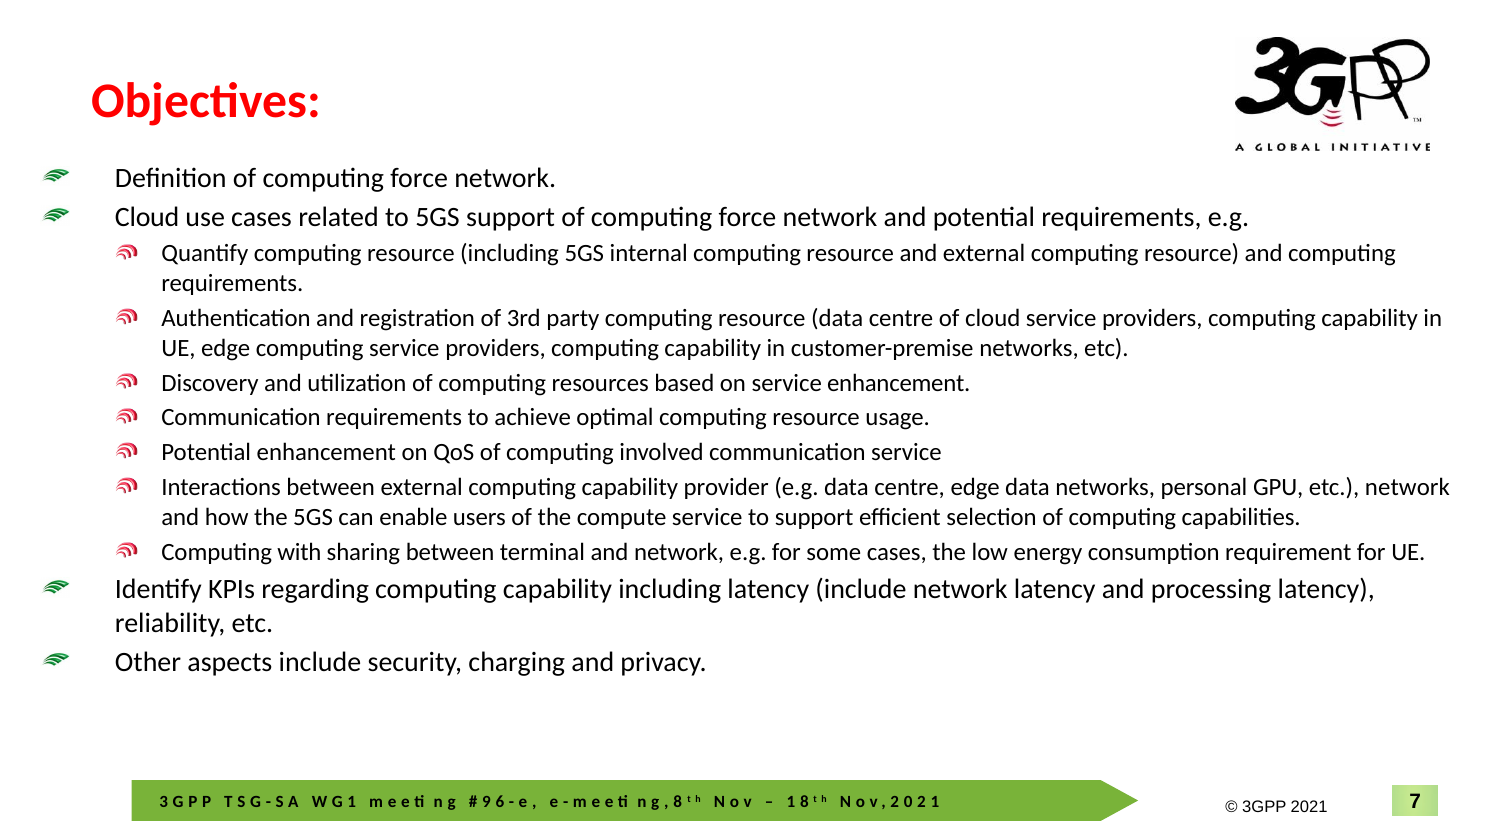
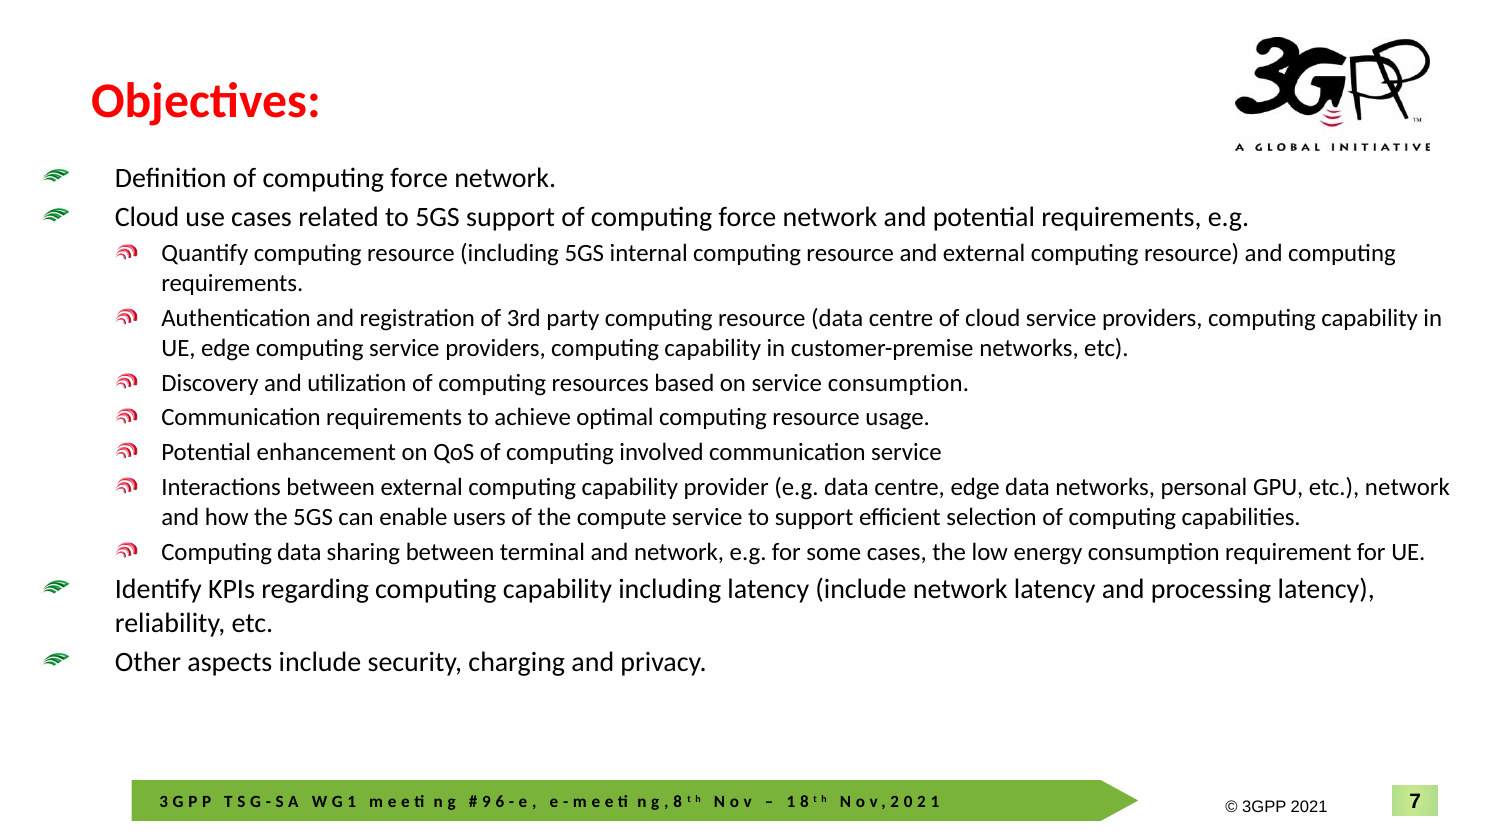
service enhancement: enhancement -> consumption (899, 383)
Computing with: with -> data (299, 552)
